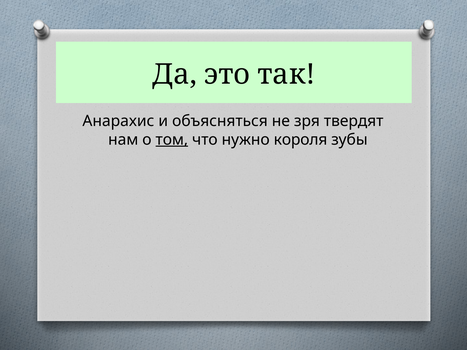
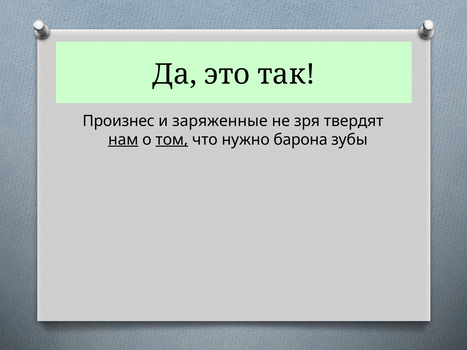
Анарахис: Анарахис -> Произнес (118, 121)
объясняться: объясняться -> заряженные (220, 121)
нам underline: none -> present (123, 140)
короля: короля -> барона (301, 140)
